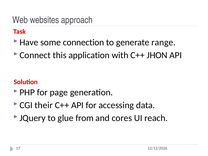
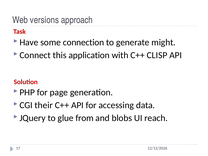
websites: websites -> versions (44, 20)
range: range -> might (164, 42)
JHON: JHON -> CLISP (157, 55)
cores: cores -> blobs (122, 118)
